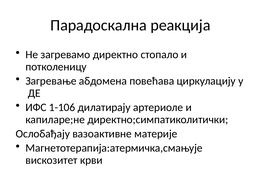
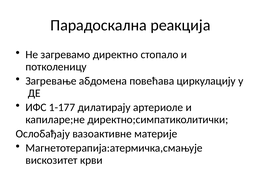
1-106: 1-106 -> 1-177 (62, 107)
